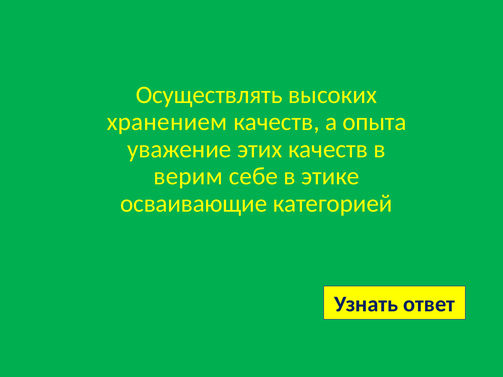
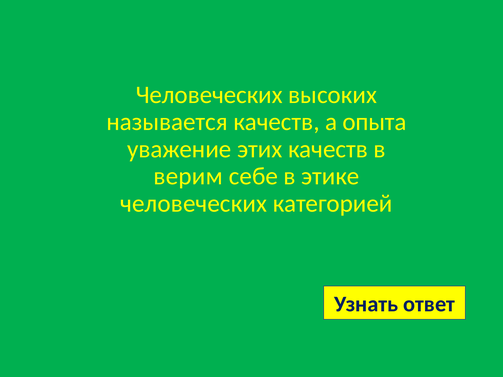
Осуществлять: Осуществлять -> Человеческих (209, 95)
хранением: хранением -> называется (167, 122)
осваивающие: осваивающие -> человеческих (194, 204)
